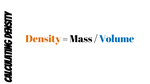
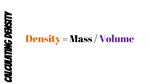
Volume colour: blue -> purple (117, 39)
